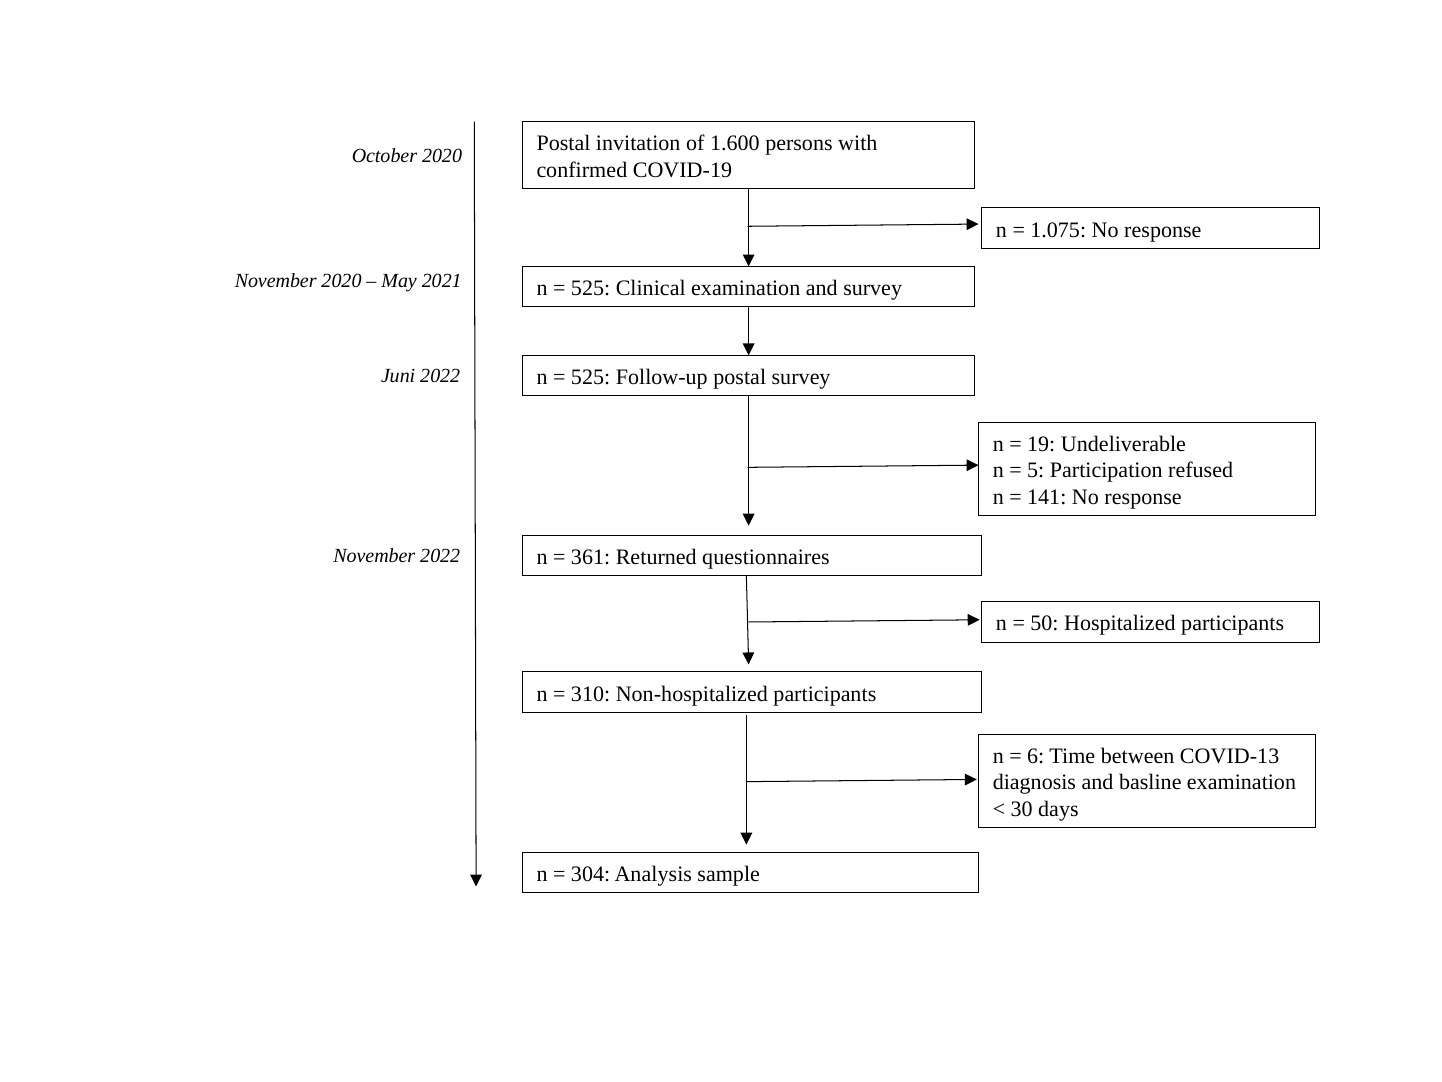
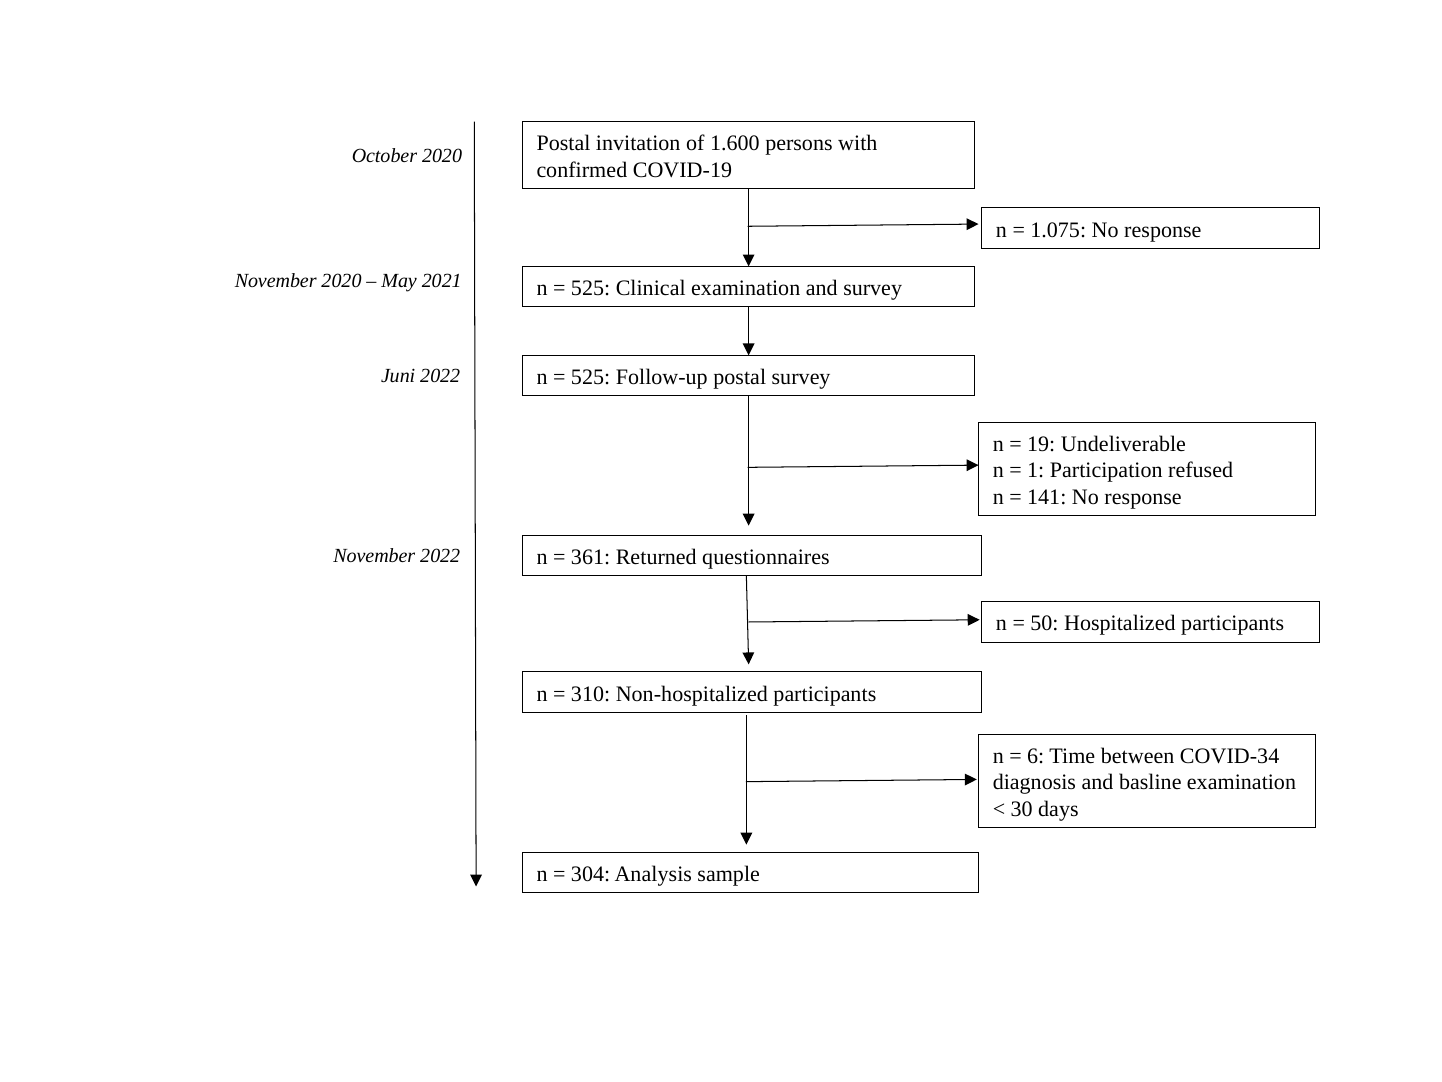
5: 5 -> 1 (1036, 470)
COVID-13: COVID-13 -> COVID-34 (1230, 756)
